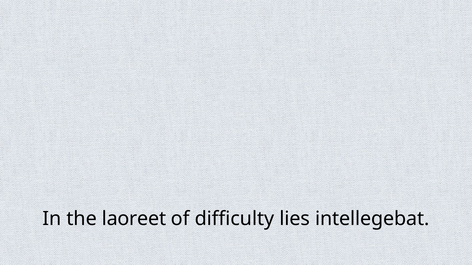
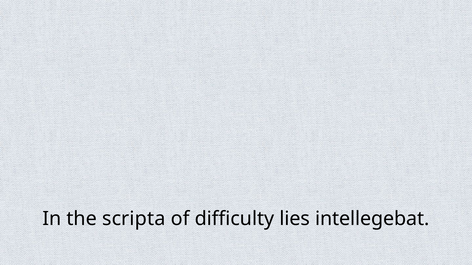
laoreet: laoreet -> scripta (134, 219)
